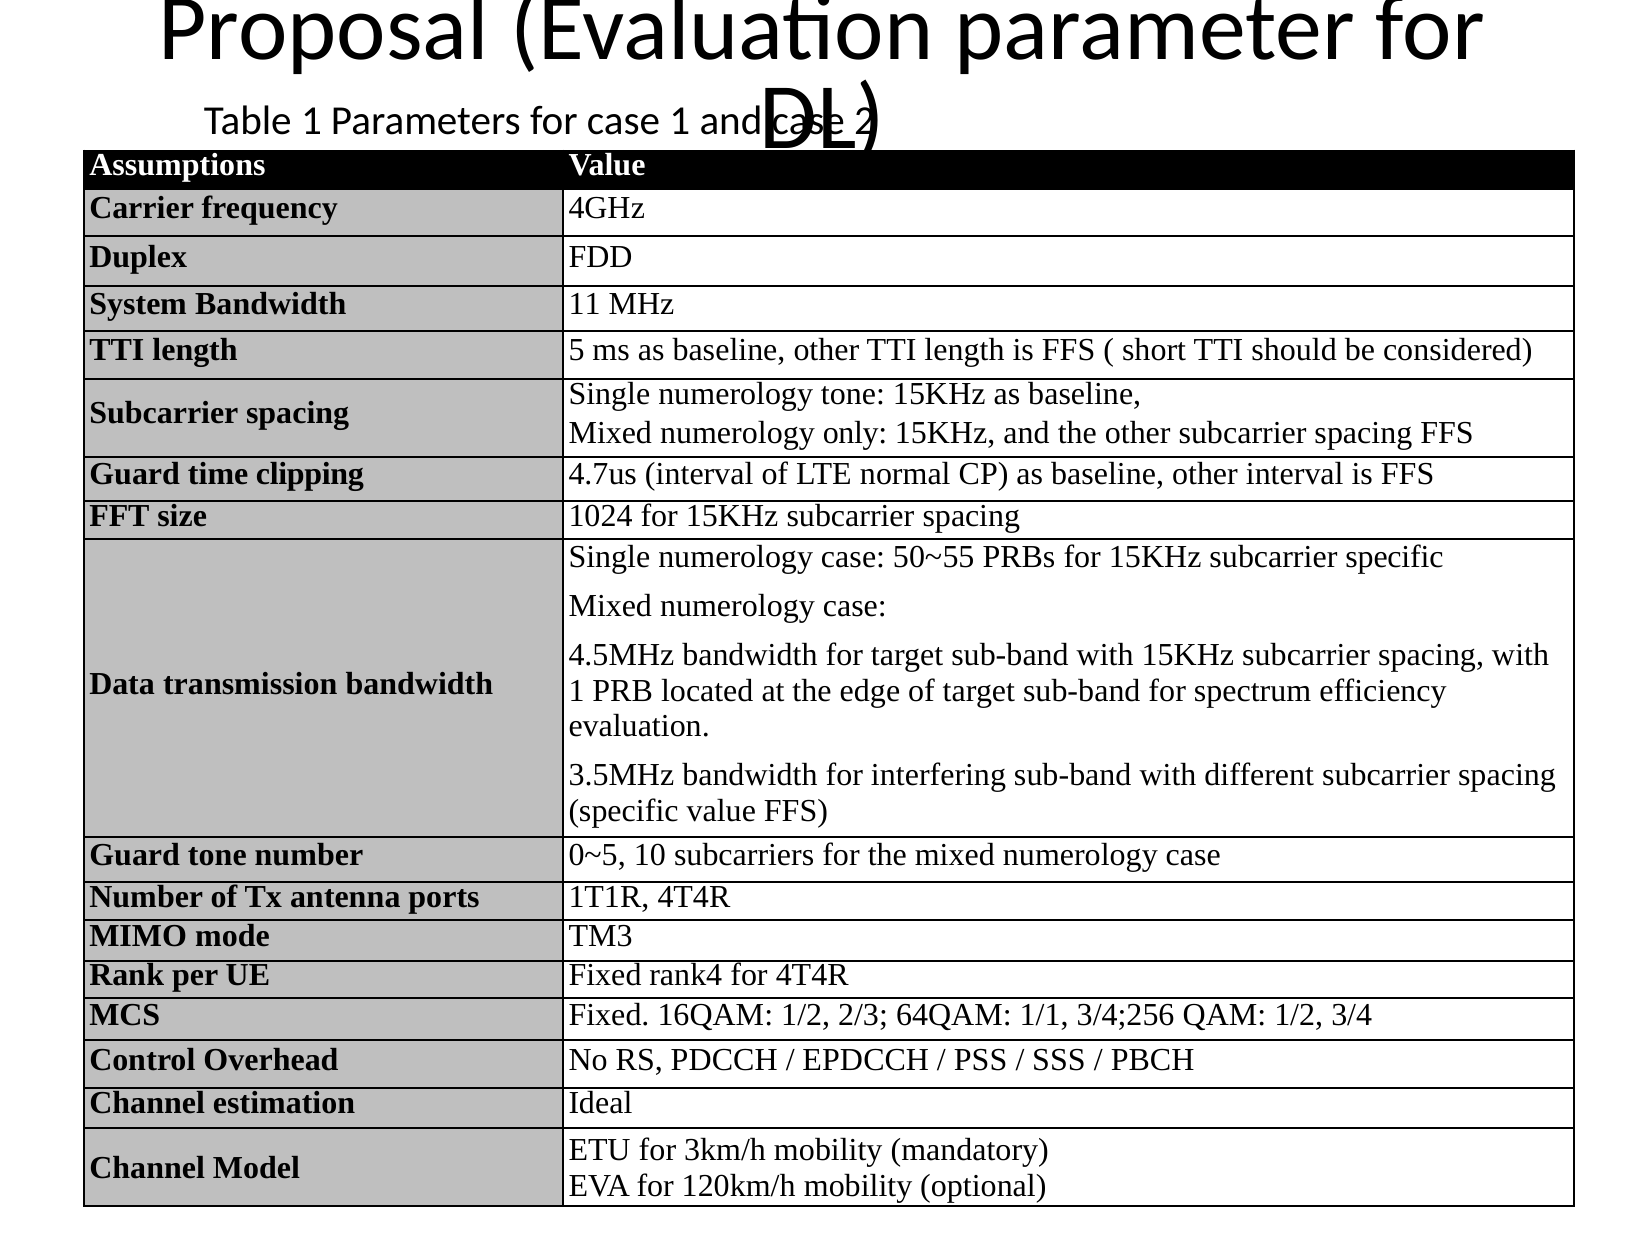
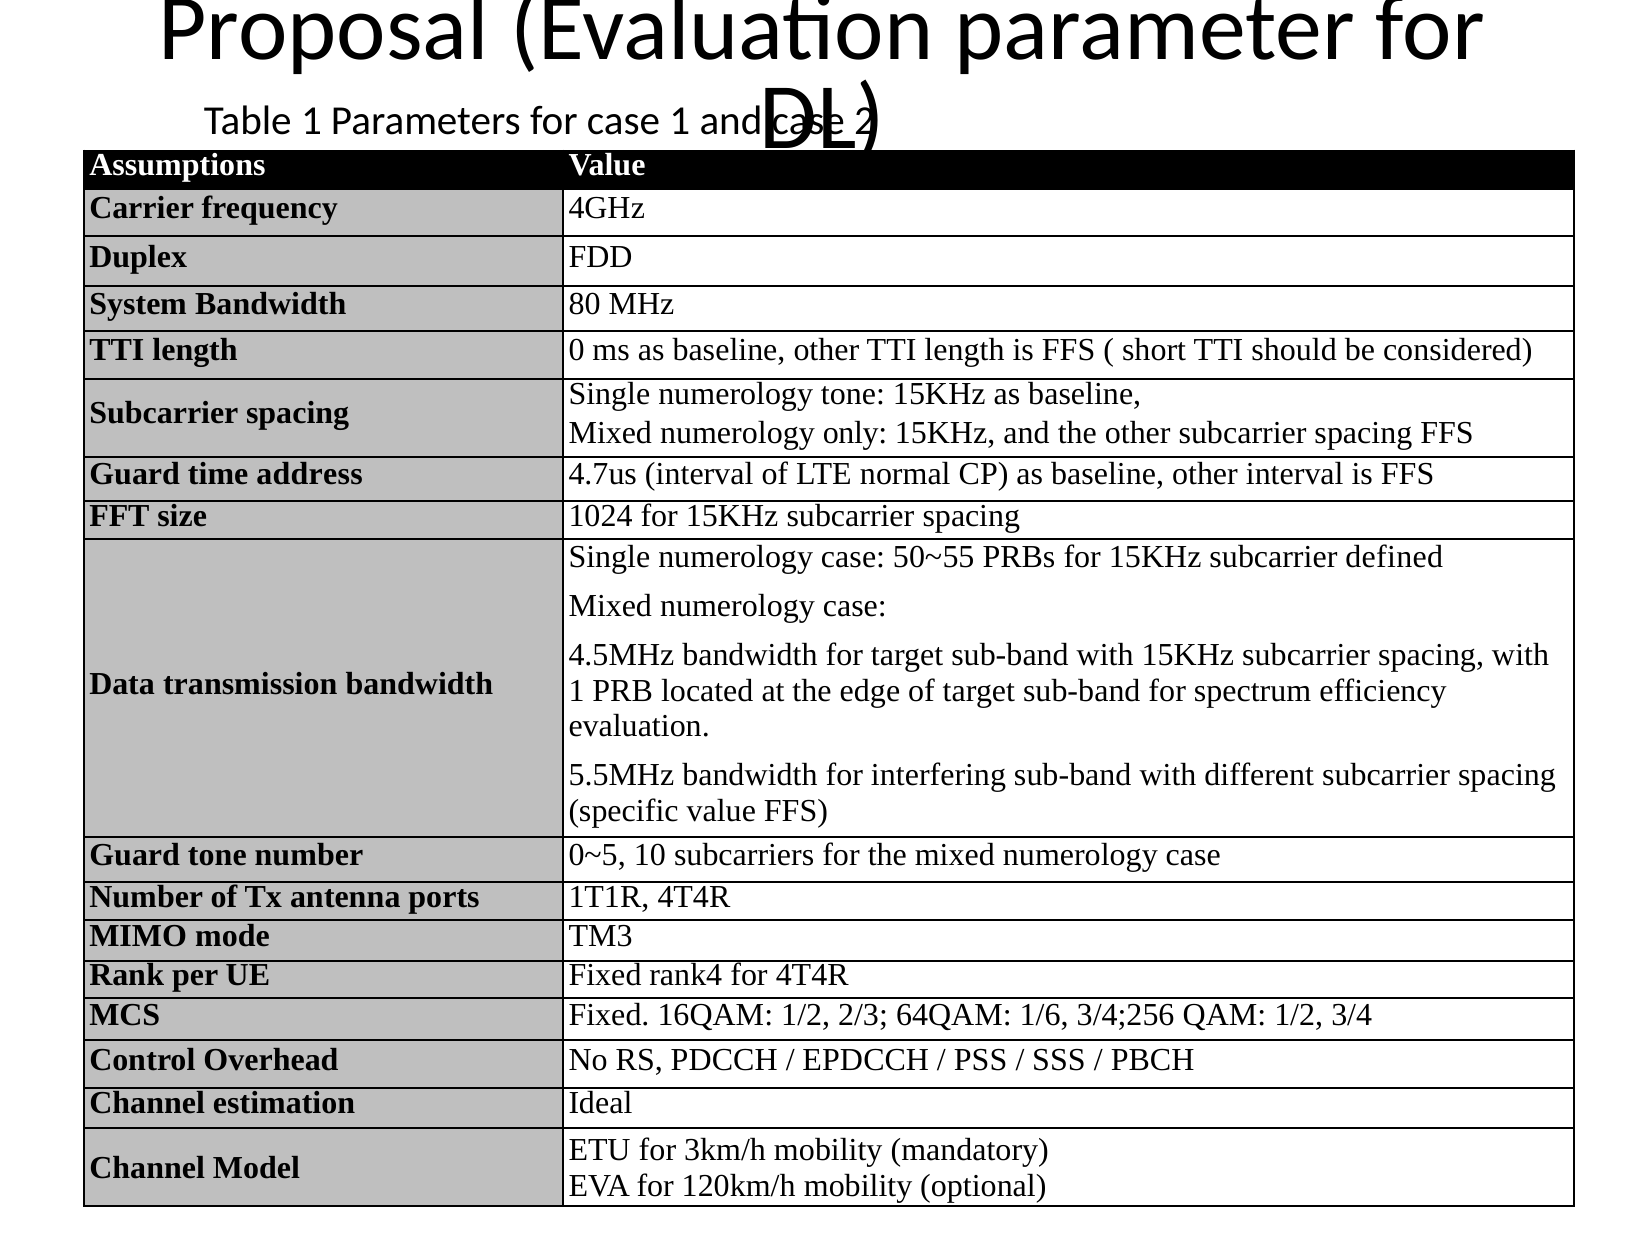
11: 11 -> 80 (585, 304)
5: 5 -> 0 (577, 350)
clipping: clipping -> address (310, 474)
subcarrier specific: specific -> defined (1394, 557)
3.5MHz: 3.5MHz -> 5.5MHz (621, 775)
1/1: 1/1 -> 1/6 (1044, 1014)
